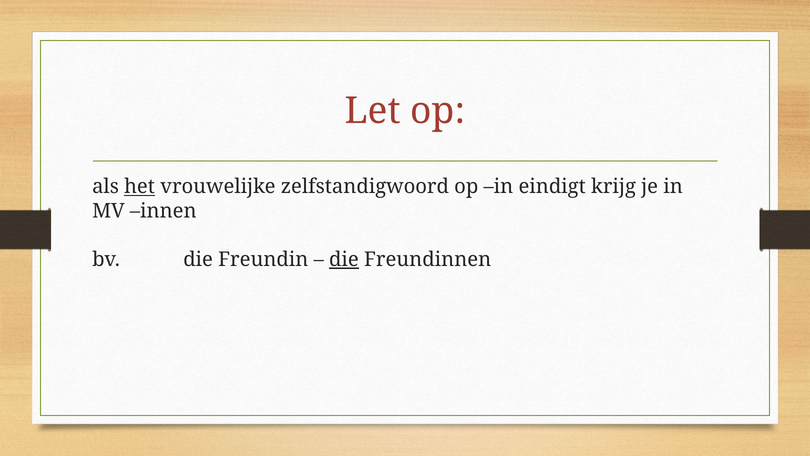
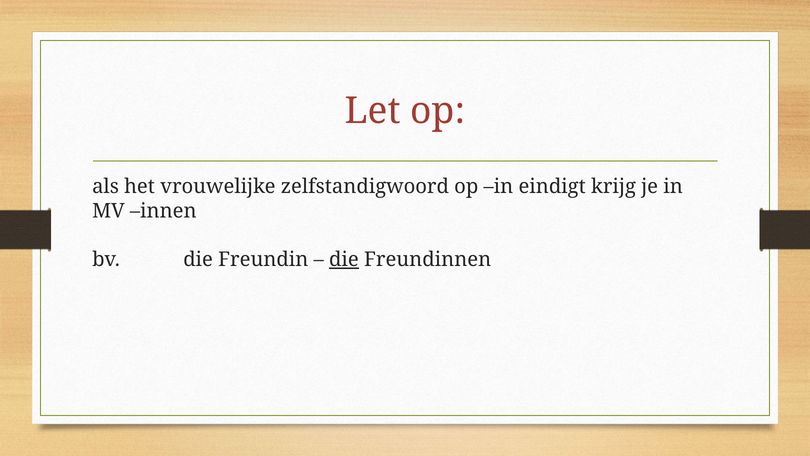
het underline: present -> none (140, 186)
